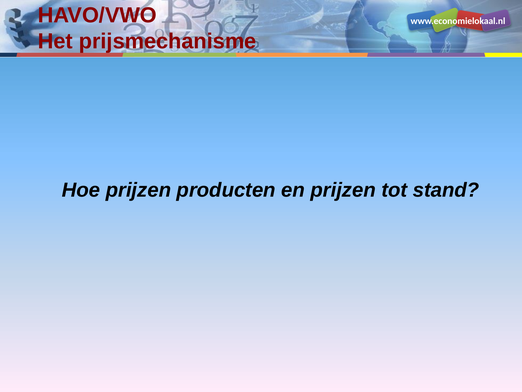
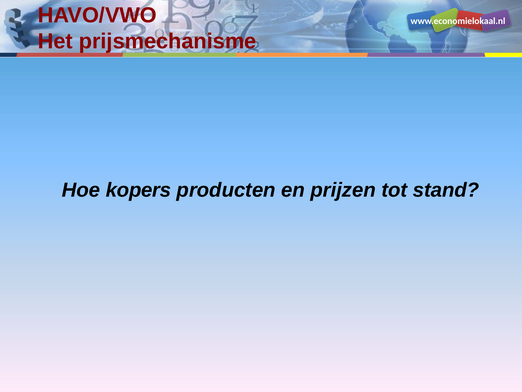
Hoe prijzen: prijzen -> kopers (139, 190)
